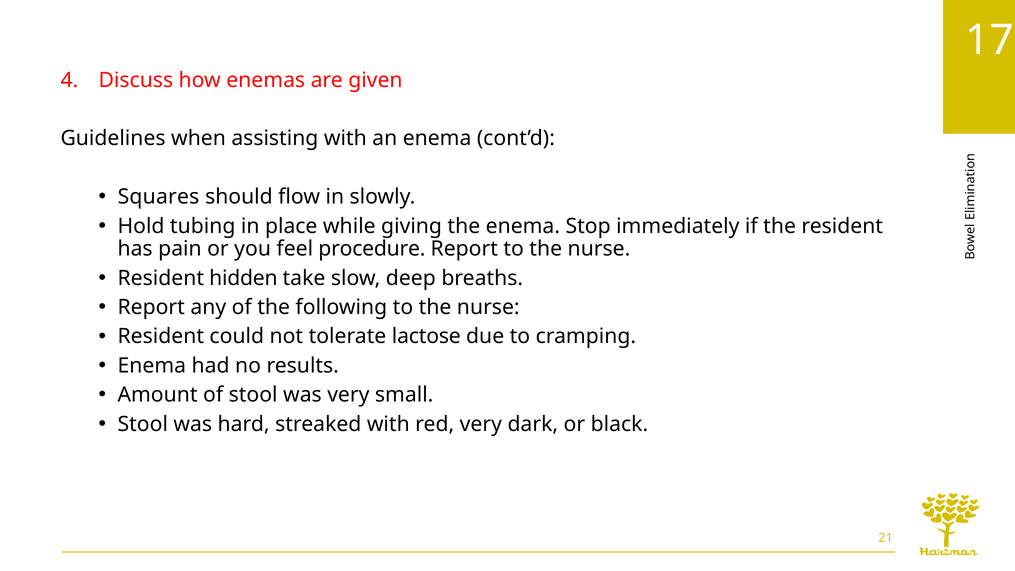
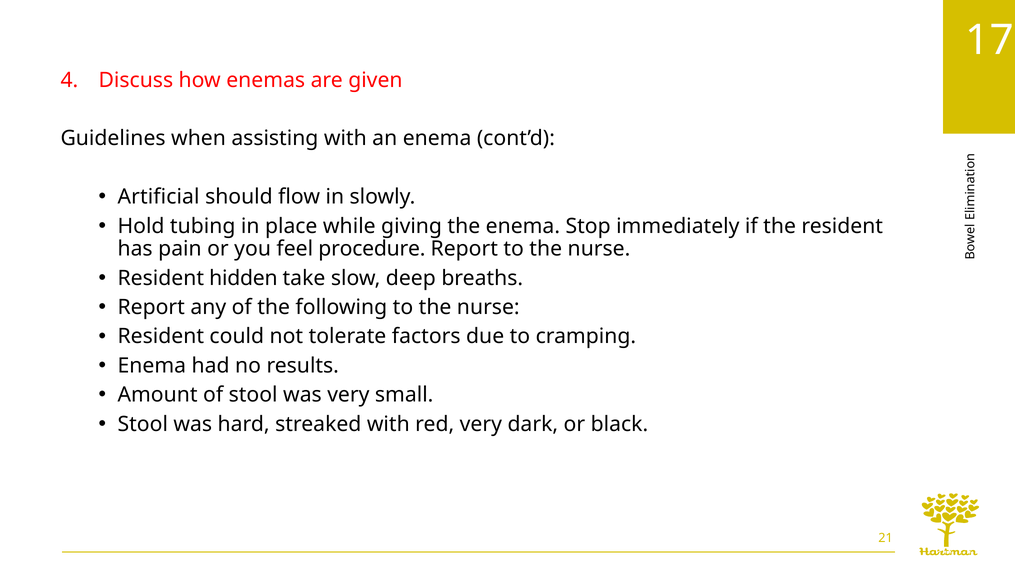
Squares: Squares -> Artificial (159, 197)
lactose: lactose -> factors (426, 336)
